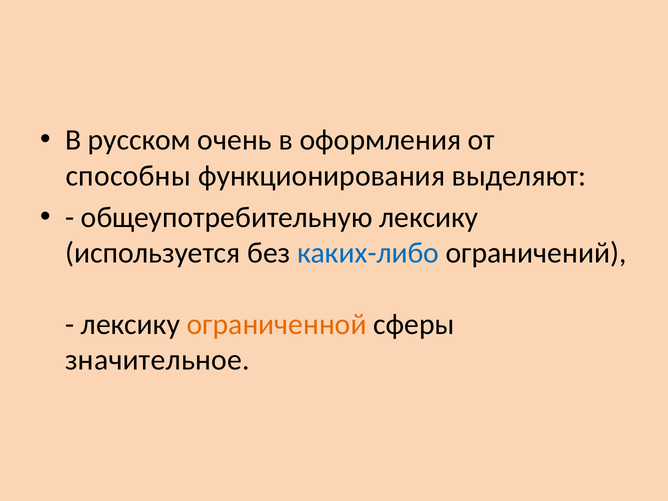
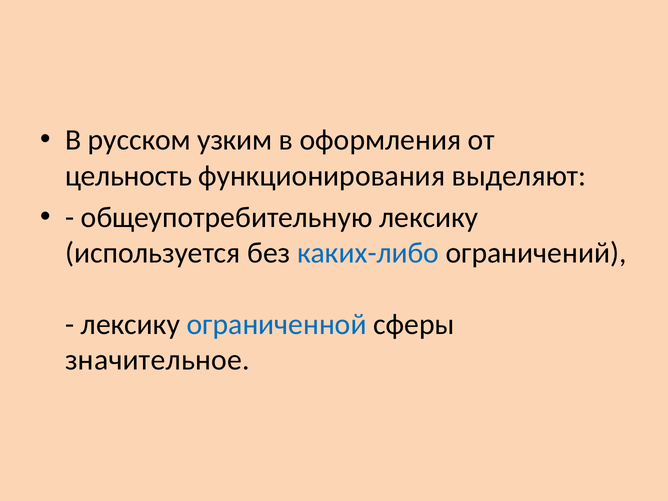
очень: очень -> узким (235, 140)
способны: способны -> цельность (128, 176)
ограниченной colour: orange -> blue (277, 324)
